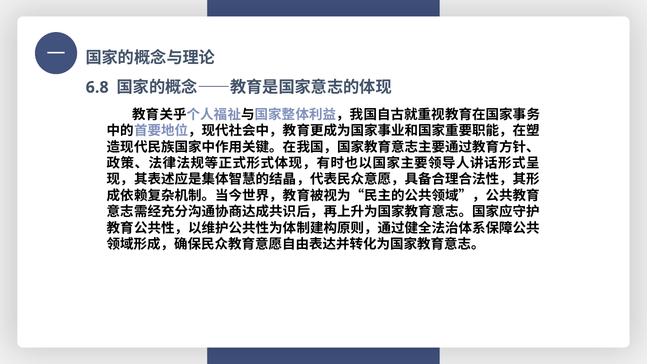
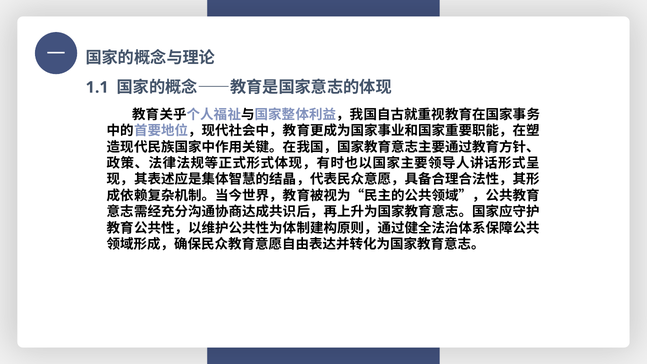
6.8: 6.8 -> 1.1 (97, 87)
